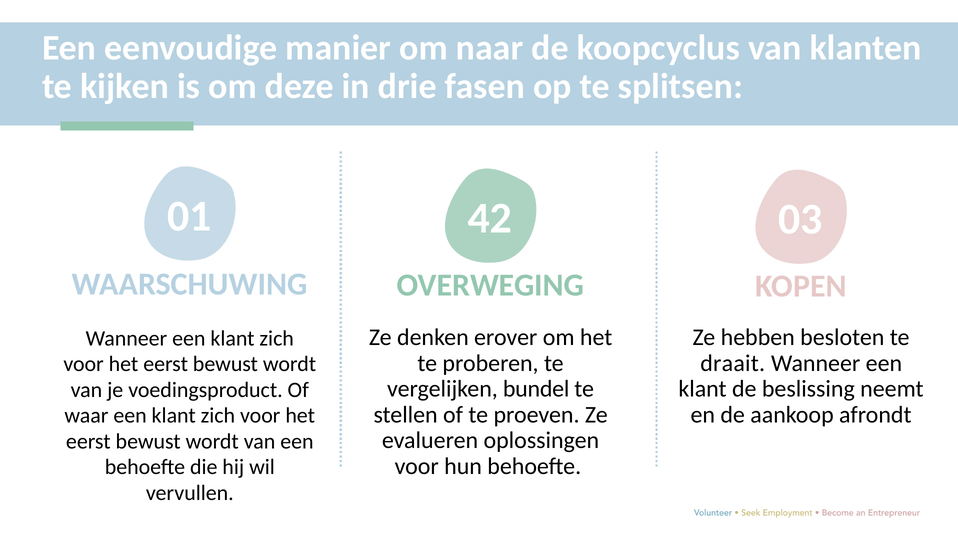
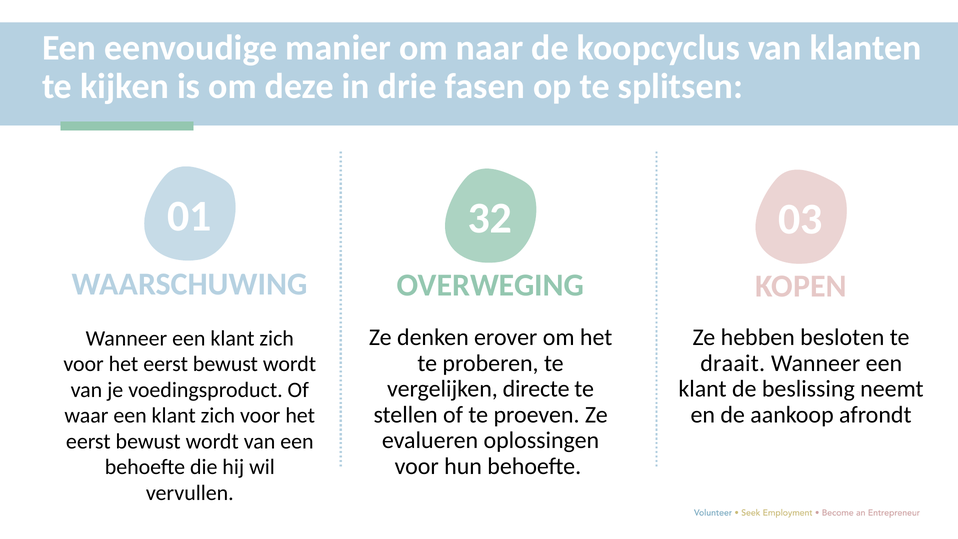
42: 42 -> 32 (490, 218)
bundel: bundel -> directe (536, 389)
